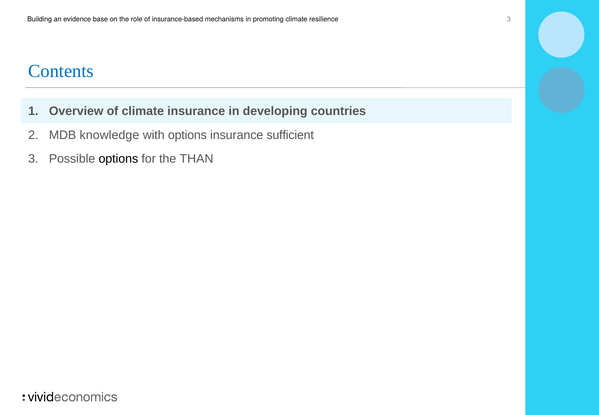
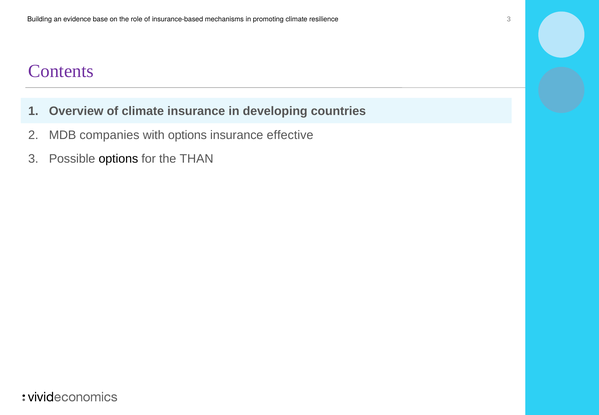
Contents colour: blue -> purple (61, 71)
knowledge: knowledge -> companies (109, 135)
sufficient: sufficient -> effective (290, 135)
